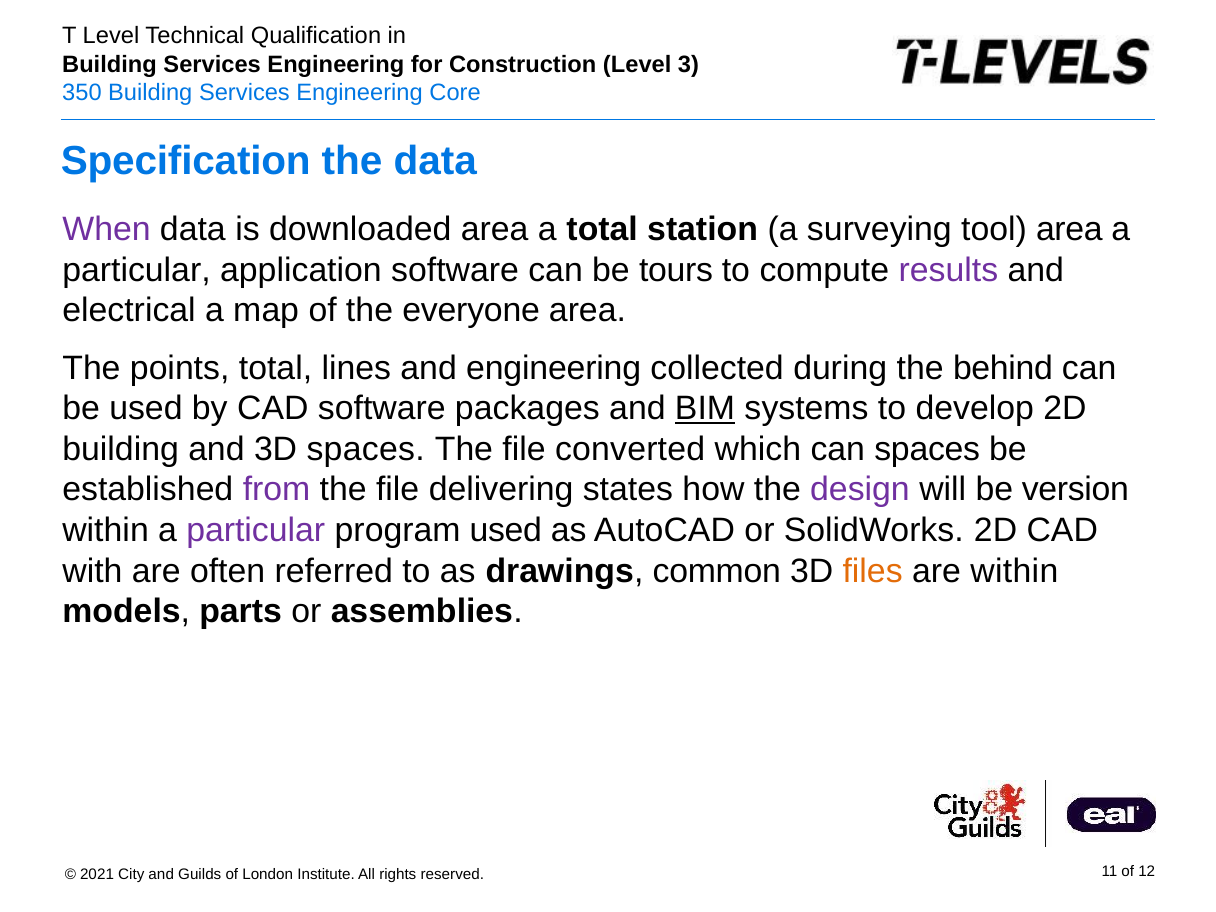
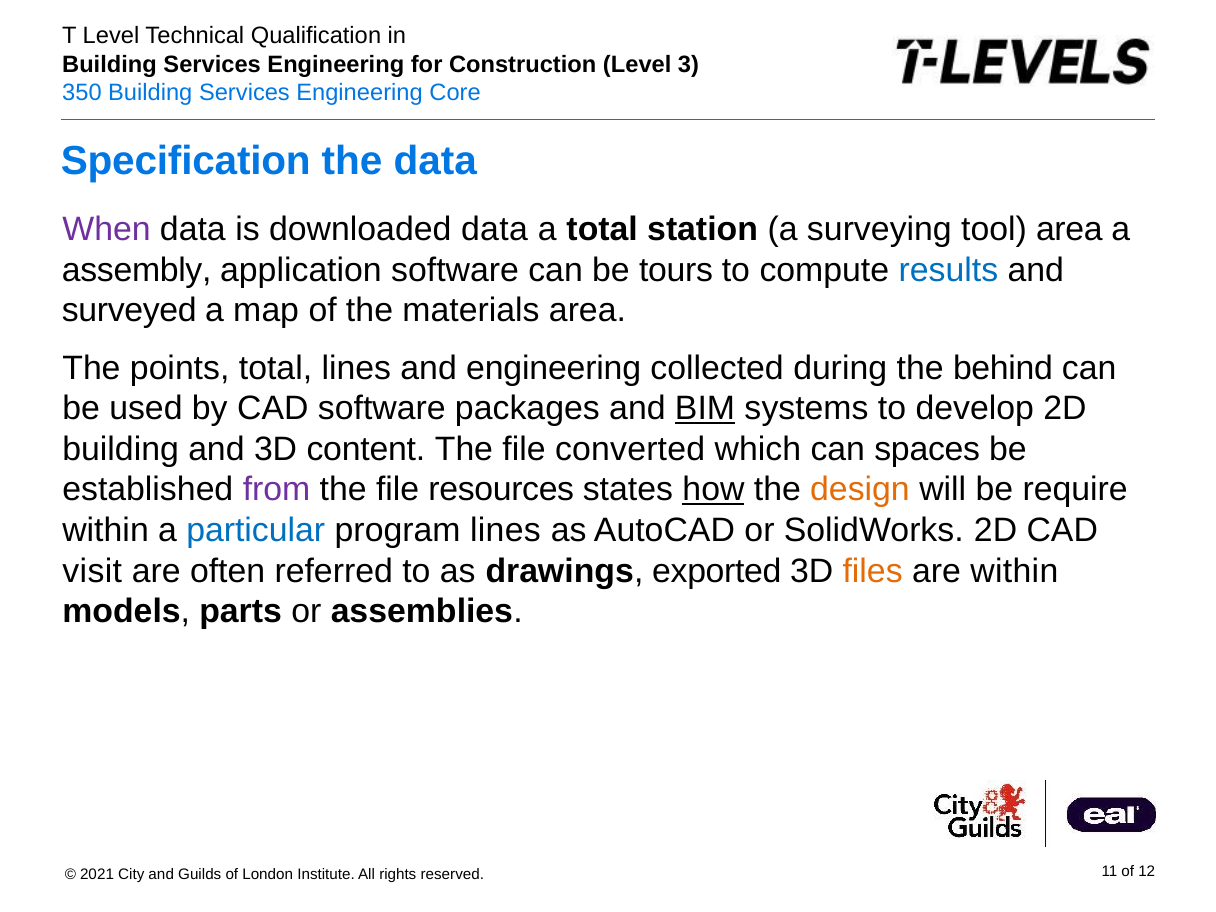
downloaded area: area -> data (494, 230)
particular: particular -> assembly (137, 270)
results colour: purple -> blue (948, 270)
electrical: electrical -> surveyed (129, 311)
everyone: everyone -> materials (471, 311)
3D spaces: spaces -> content (366, 449)
delivering: delivering -> resources (501, 490)
how underline: none -> present (713, 490)
design colour: purple -> orange (860, 490)
version: version -> require (1075, 490)
particular colour: purple -> blue (256, 530)
program used: used -> lines (505, 530)
with: with -> visit (92, 571)
common: common -> exported (717, 571)
